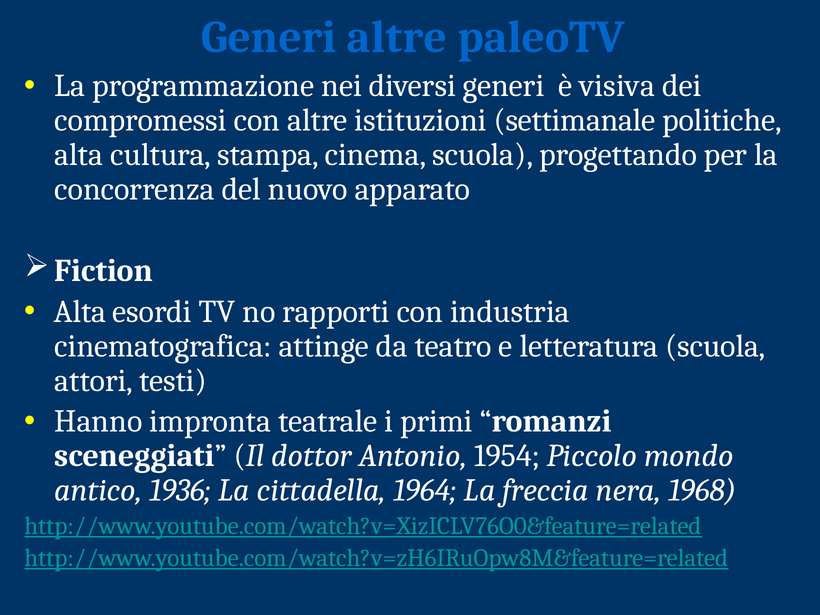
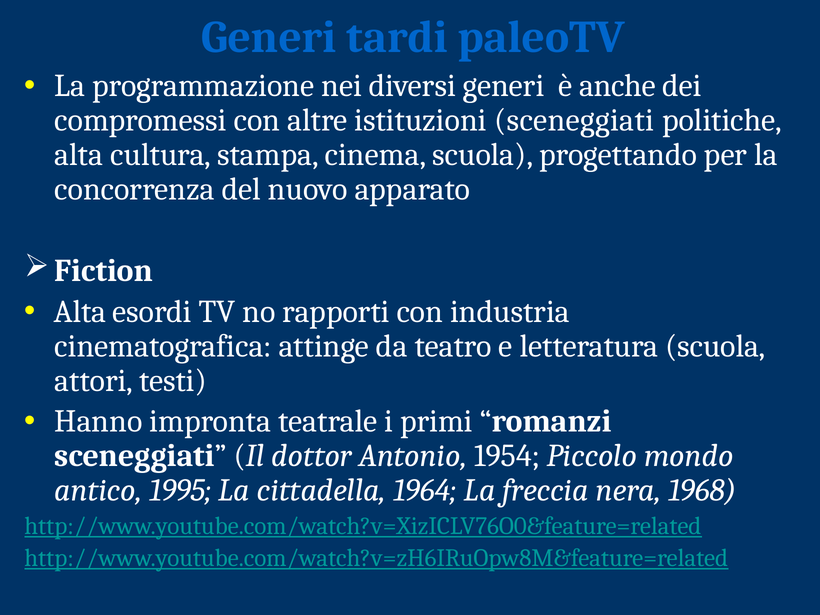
Generi altre: altre -> tardi (397, 37)
visiva: visiva -> anche (617, 86)
istituzioni settimanale: settimanale -> sceneggiati (574, 120)
1936: 1936 -> 1995 (180, 490)
